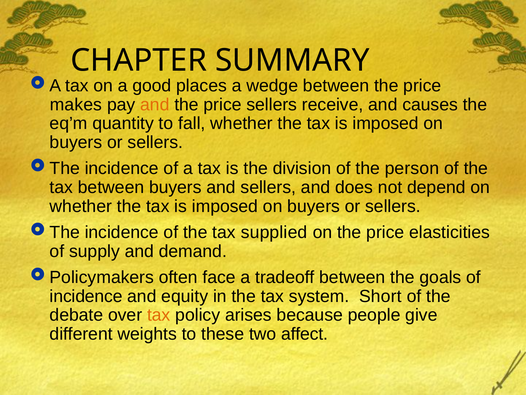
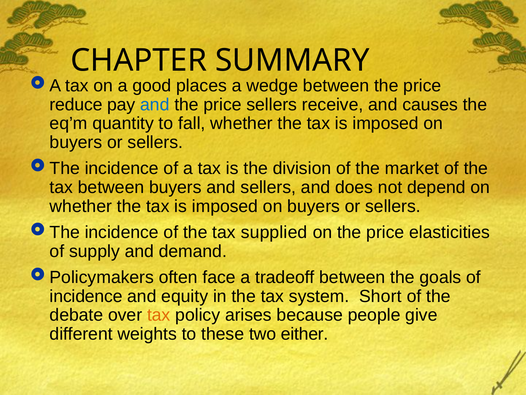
makes: makes -> reduce (76, 104)
and colour: orange -> blue (155, 104)
person: person -> market (412, 168)
affect: affect -> either (305, 334)
